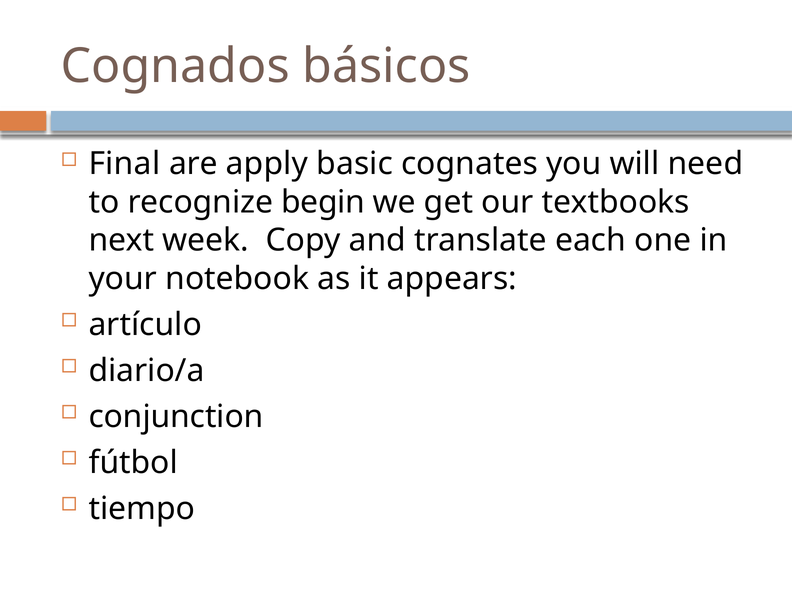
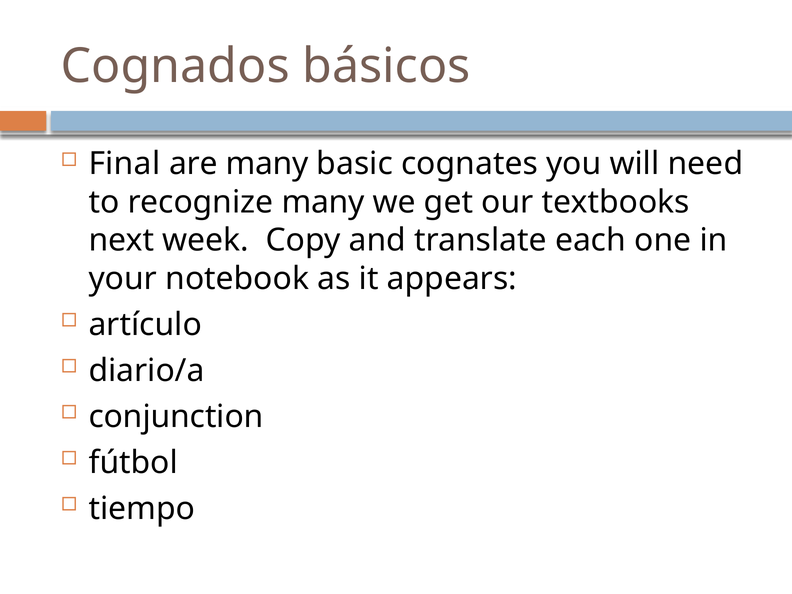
are apply: apply -> many (267, 164)
recognize begin: begin -> many (323, 202)
